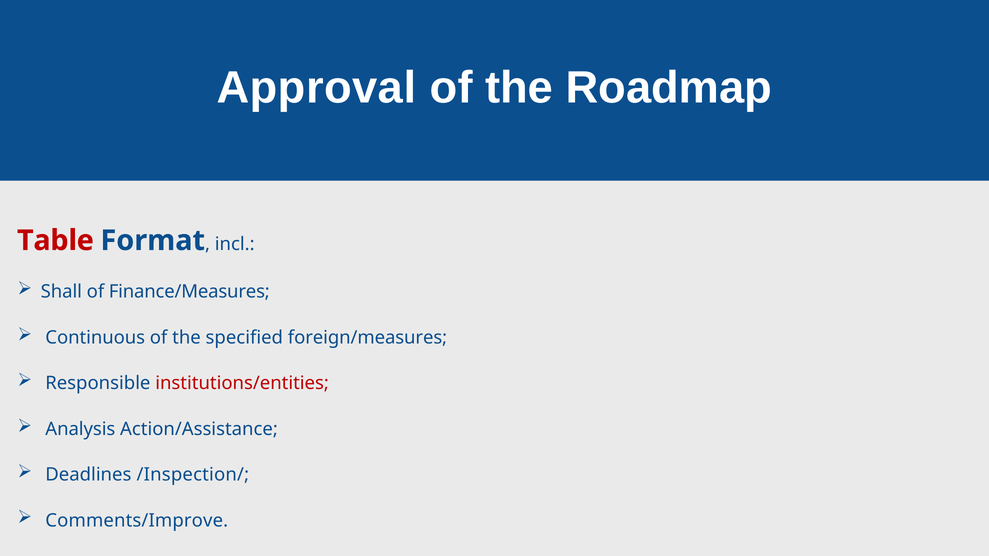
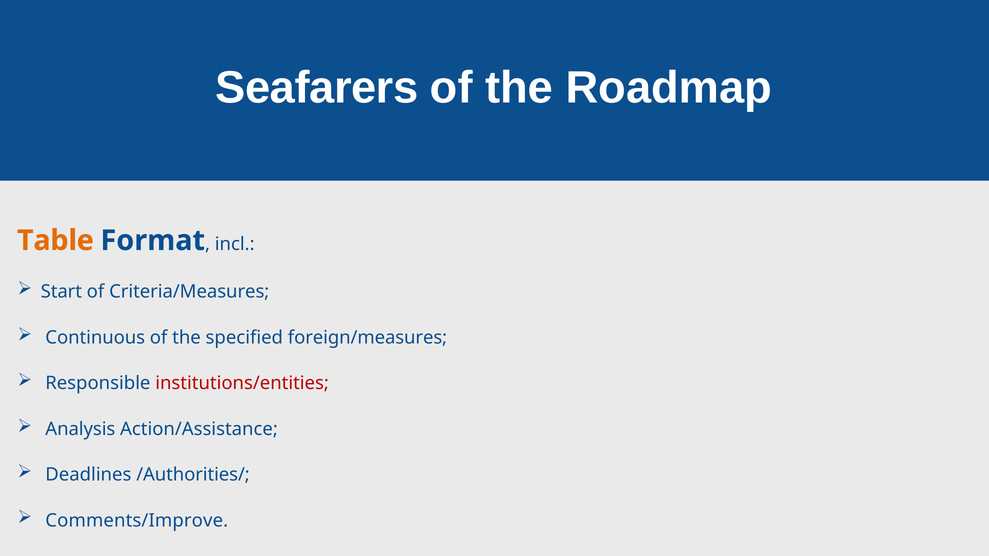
Approval: Approval -> Seafarers (317, 88)
Table colour: red -> orange (55, 241)
Shall: Shall -> Start (61, 292)
Finance/Measures: Finance/Measures -> Criteria/Measures (189, 292)
/Inspection/: /Inspection/ -> /Authorities/ (193, 475)
